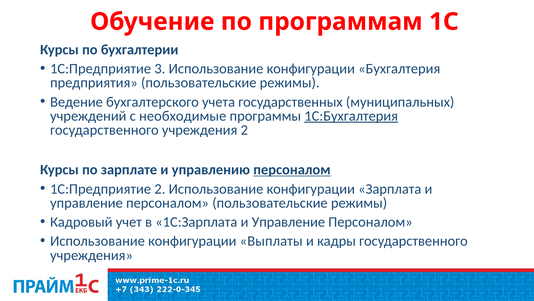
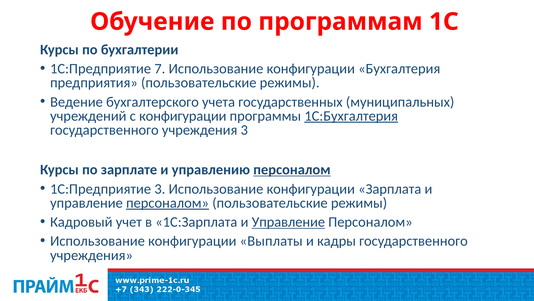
3: 3 -> 7 (160, 69)
с необходимые: необходимые -> конфигурации (183, 116)
учреждения 2: 2 -> 3 (244, 130)
1C:Предприятие 2: 2 -> 3 (160, 189)
персоналом underline: none -> present (168, 203)
Управление underline: none -> present (288, 222)
